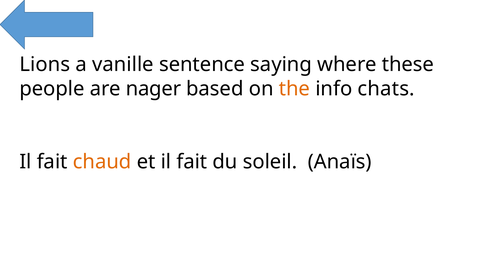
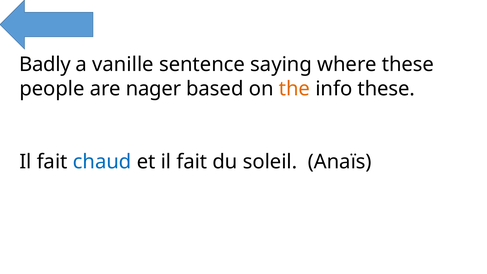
Lions: Lions -> Badly (45, 64)
info chats: chats -> these (386, 89)
chaud colour: orange -> blue (102, 162)
